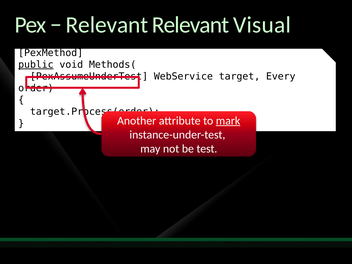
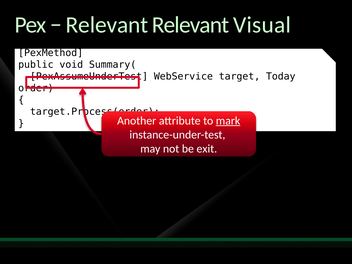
public underline: present -> none (36, 65)
Methods(: Methods( -> Summary( (113, 65)
Every: Every -> Today (281, 76)
test: test -> exit (207, 149)
